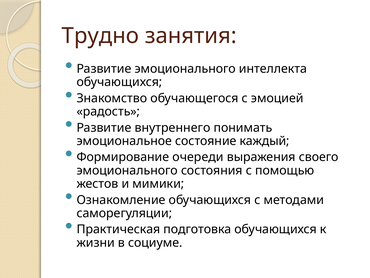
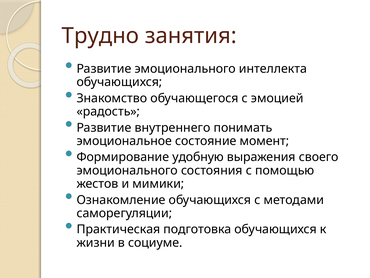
каждый: каждый -> момент (264, 141)
очереди: очереди -> удобную (198, 157)
